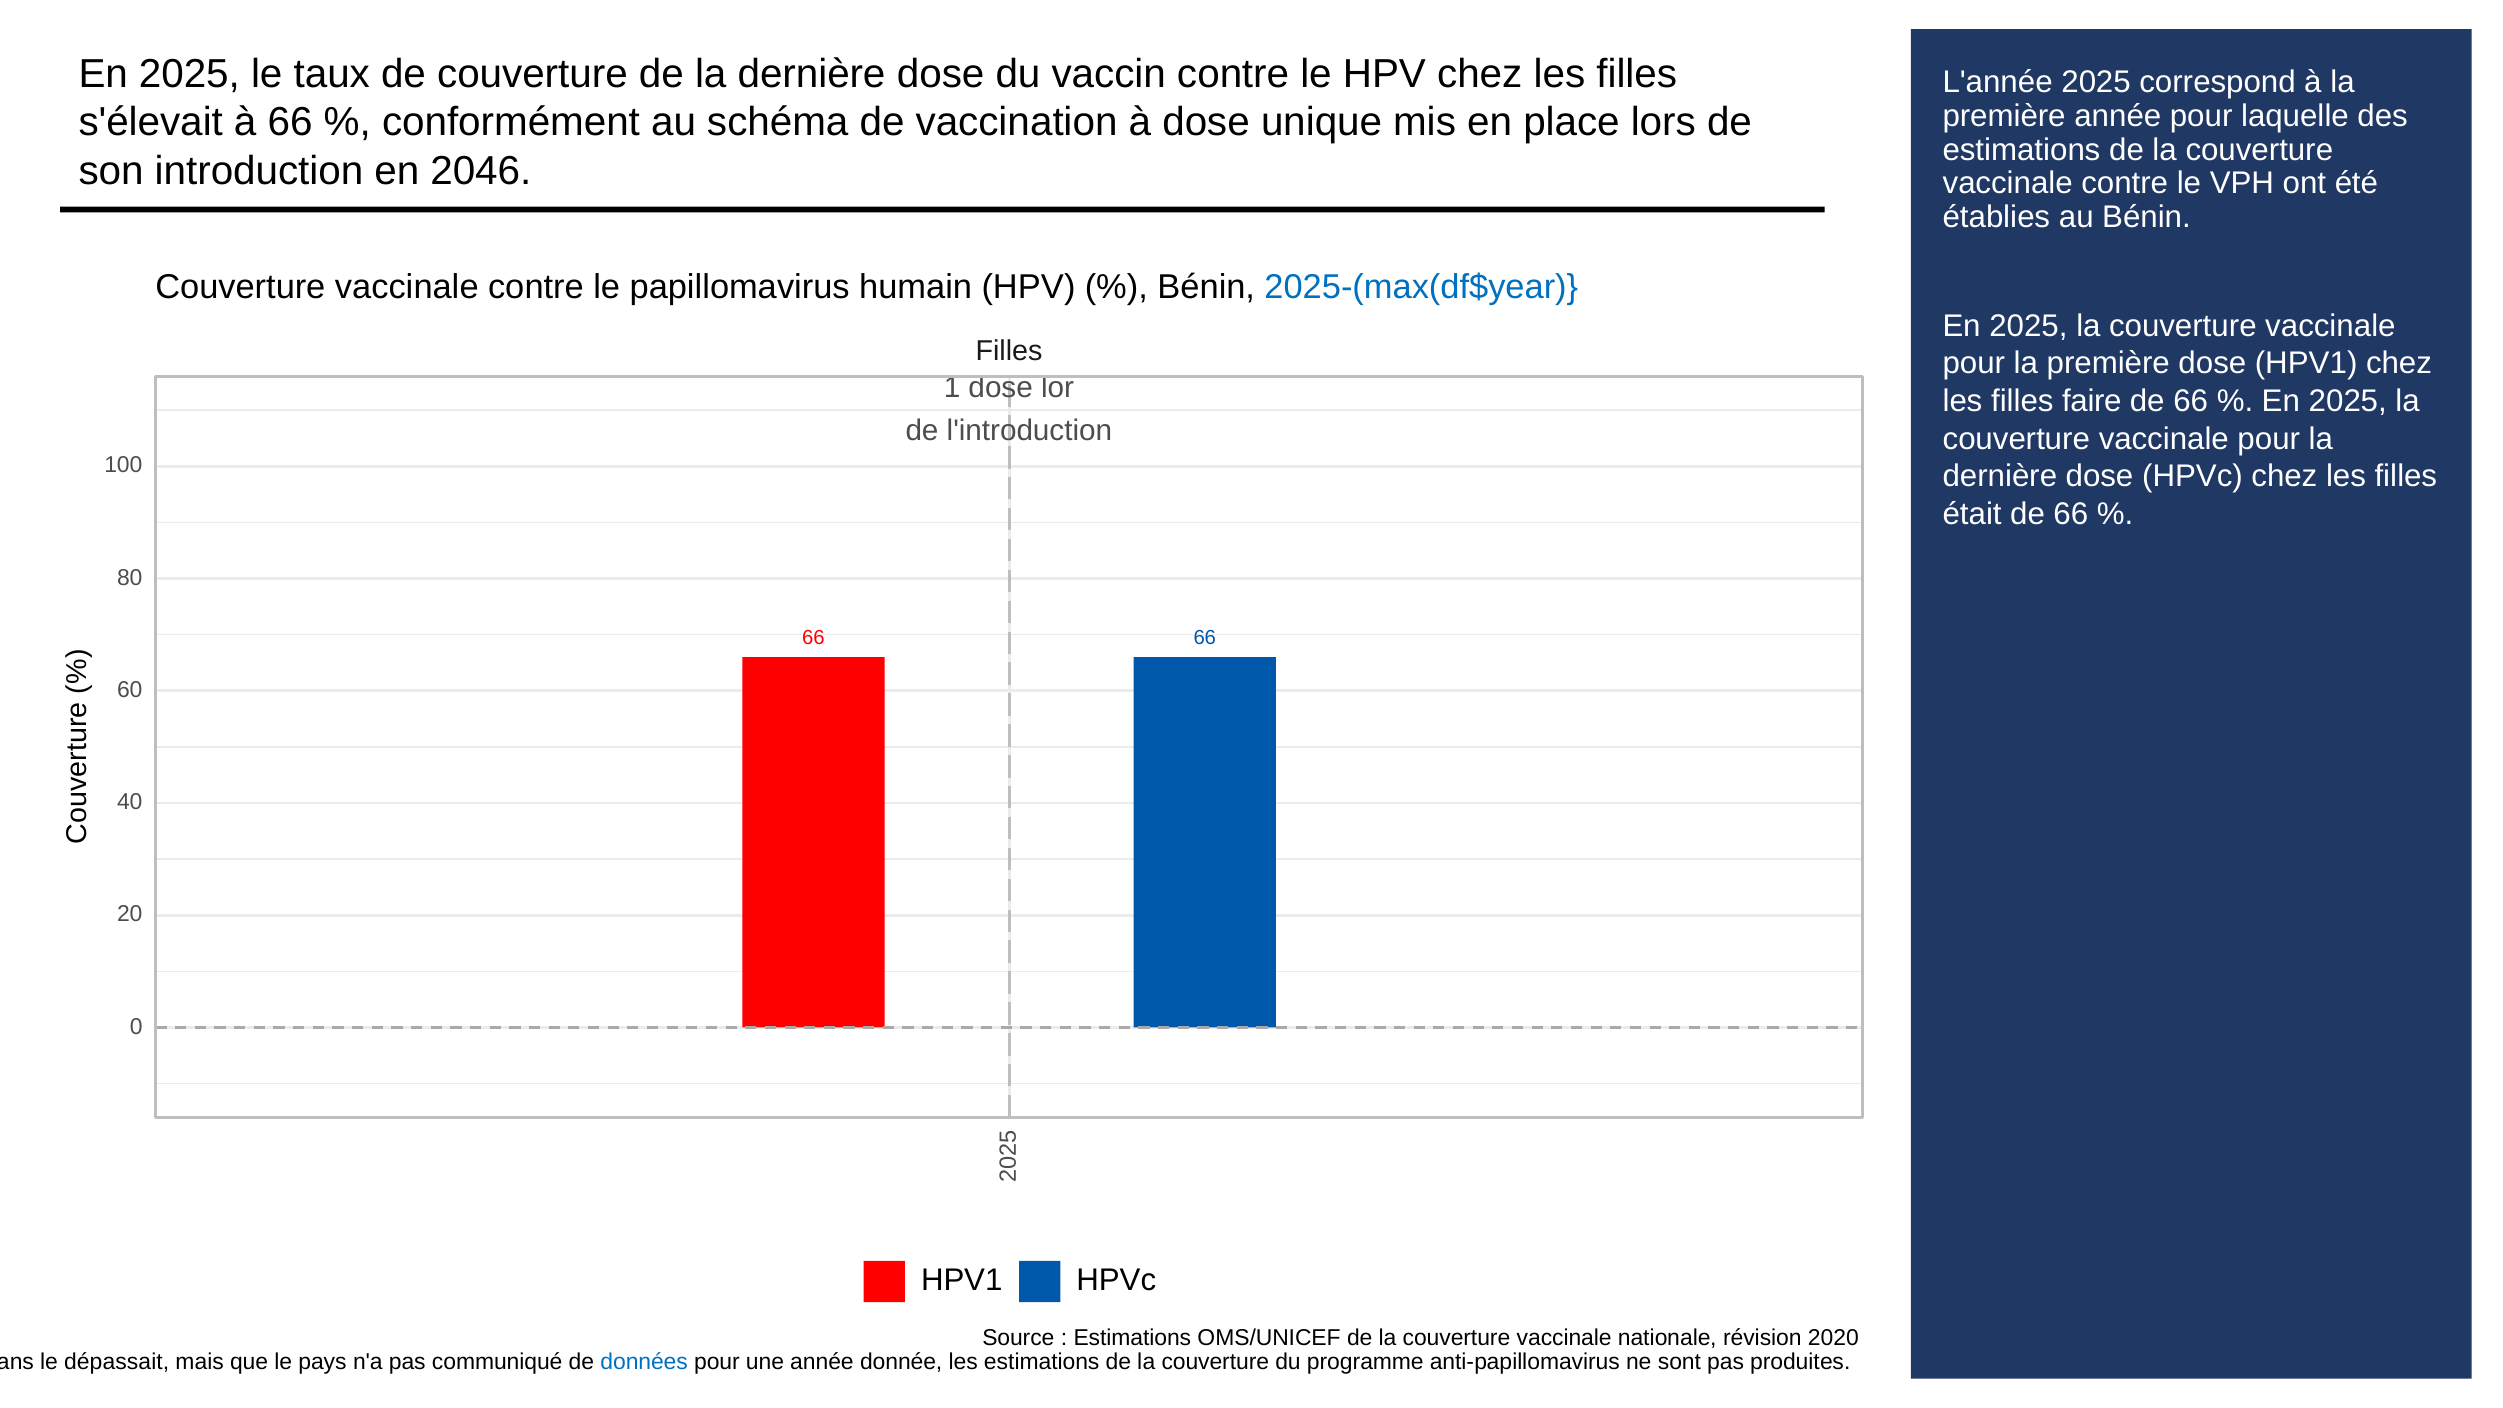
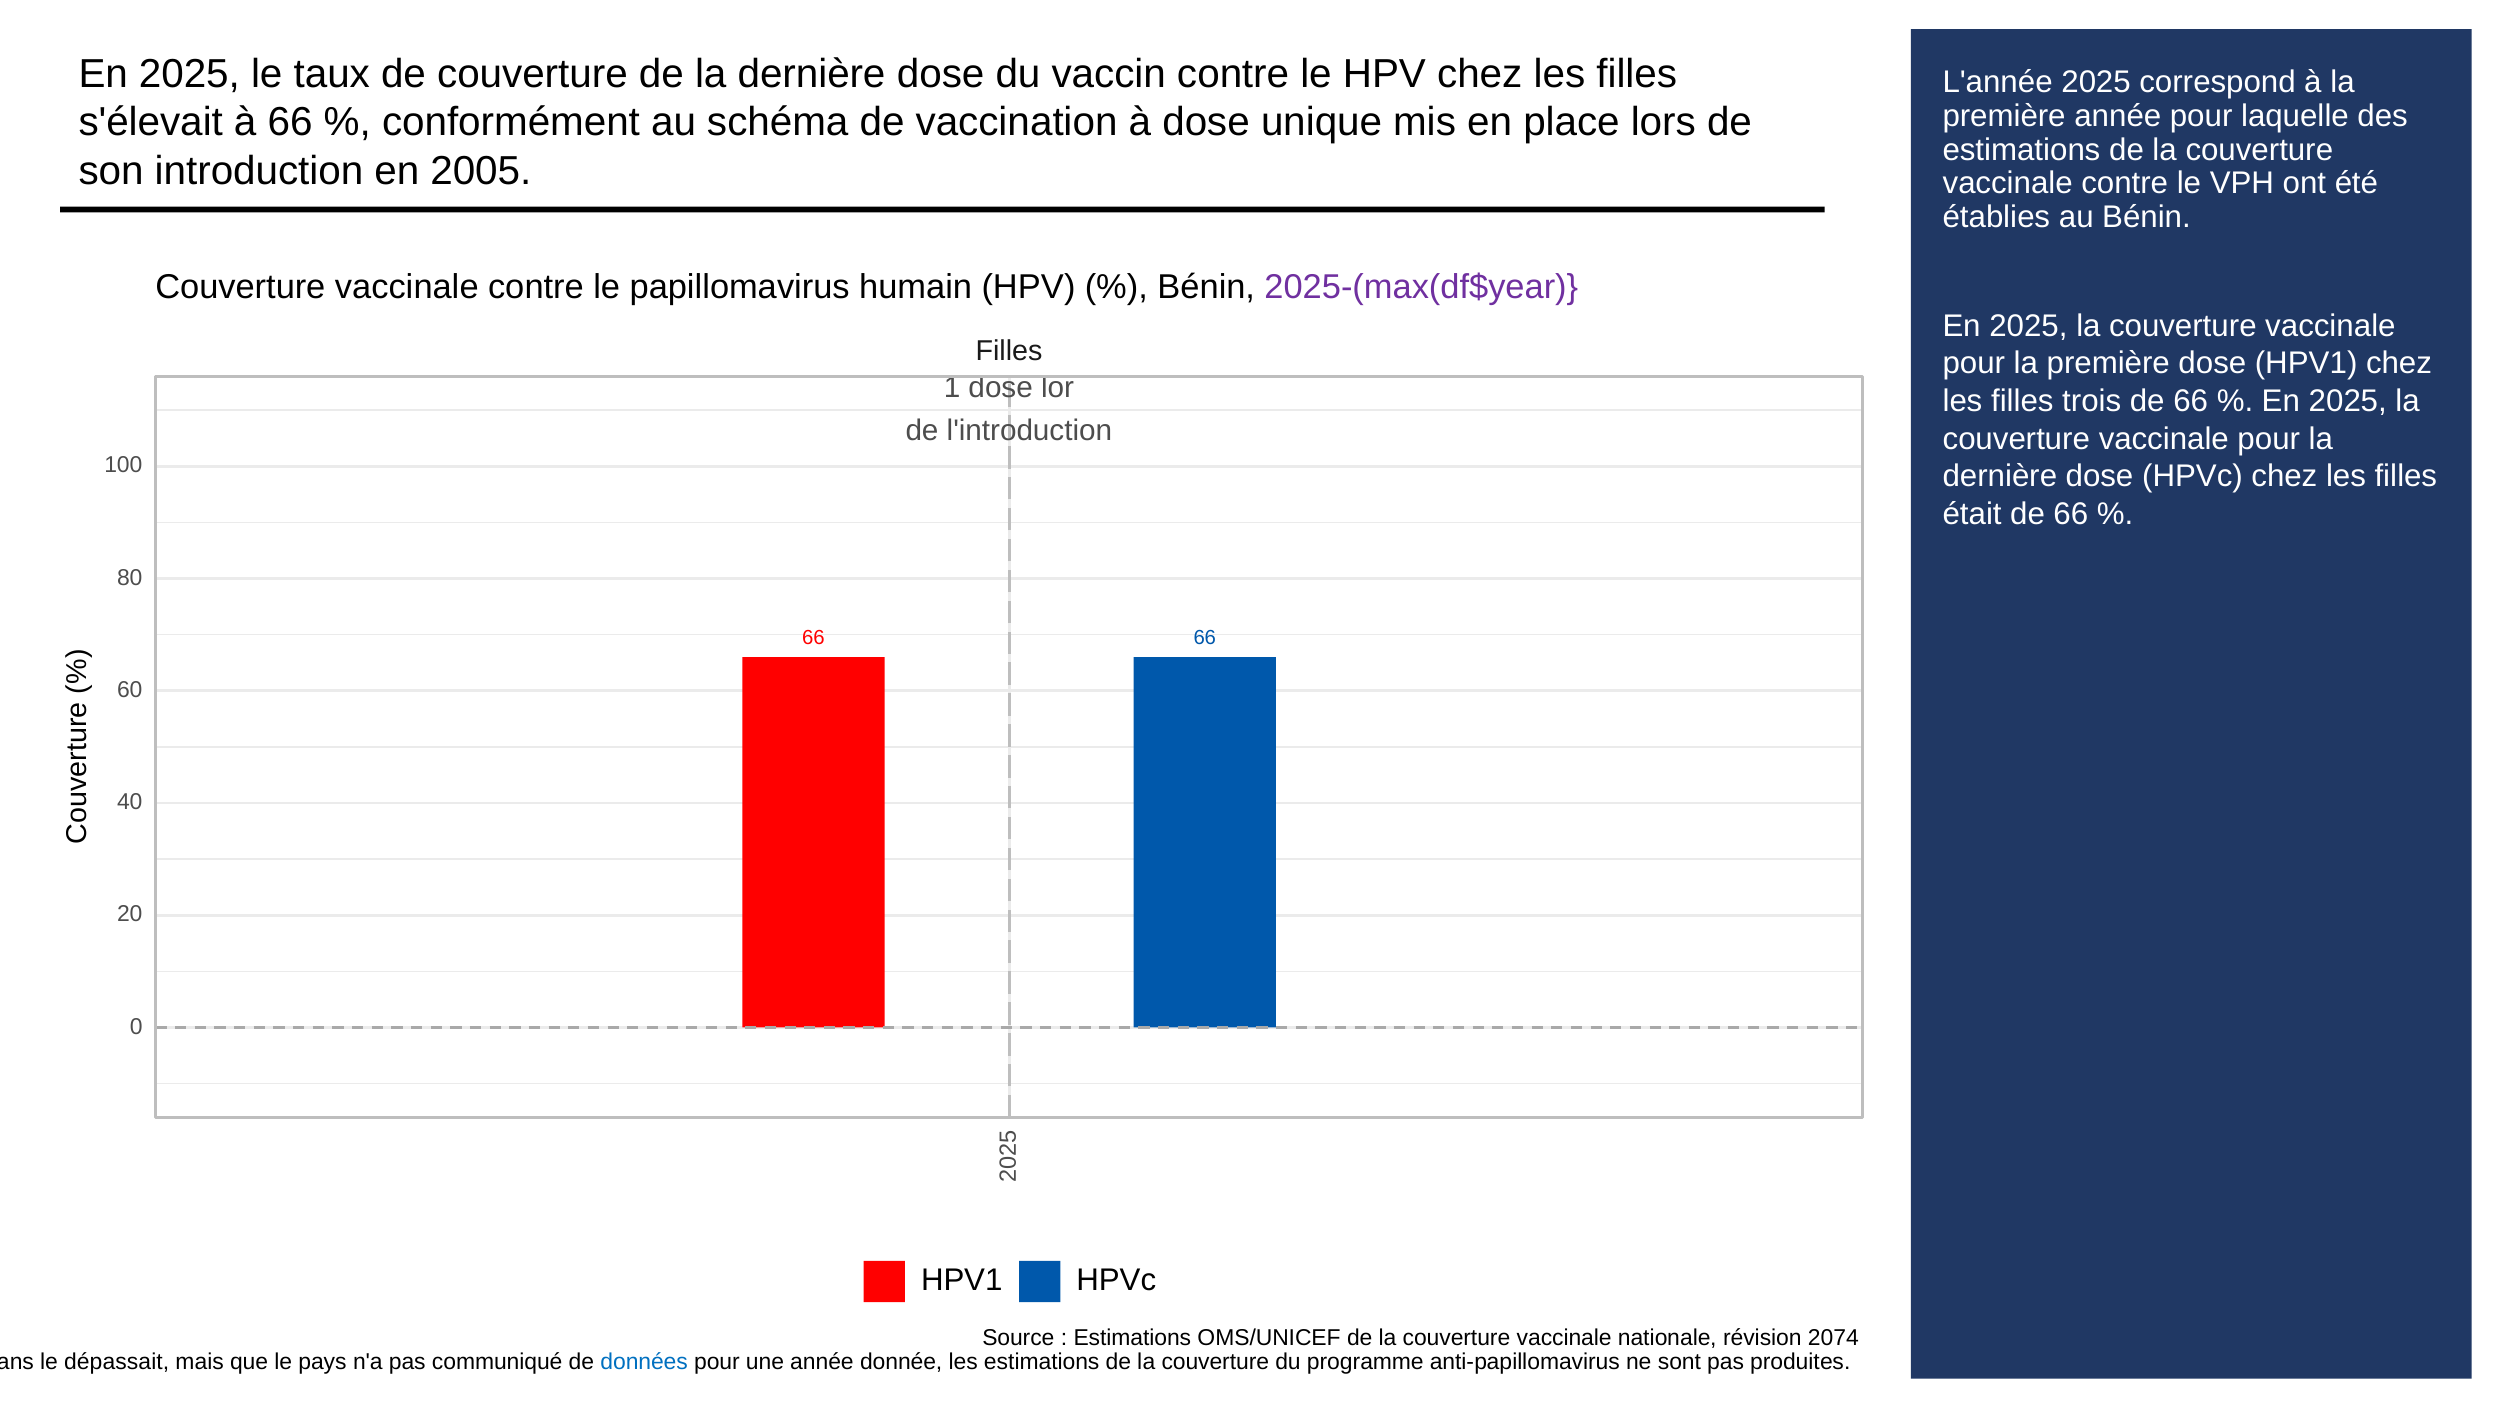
2046: 2046 -> 2005 (481, 171)
2025-(max(df$year colour: blue -> purple (1421, 287)
faire: faire -> trois (2092, 401)
2020: 2020 -> 2074 (1833, 1338)
